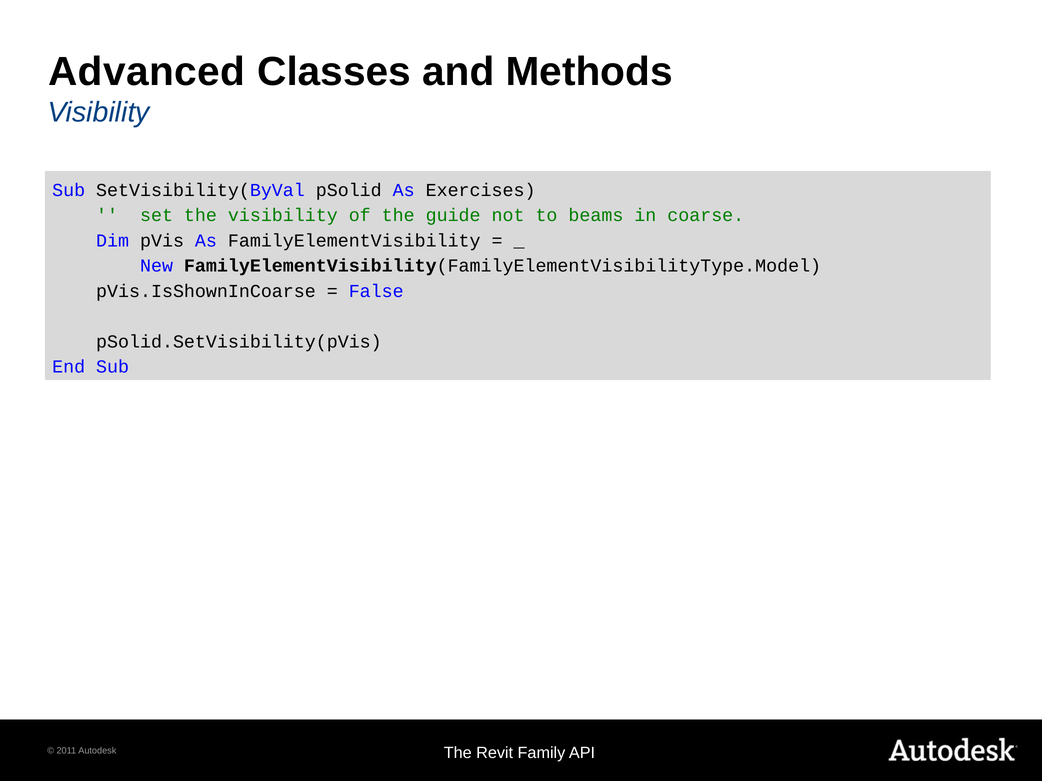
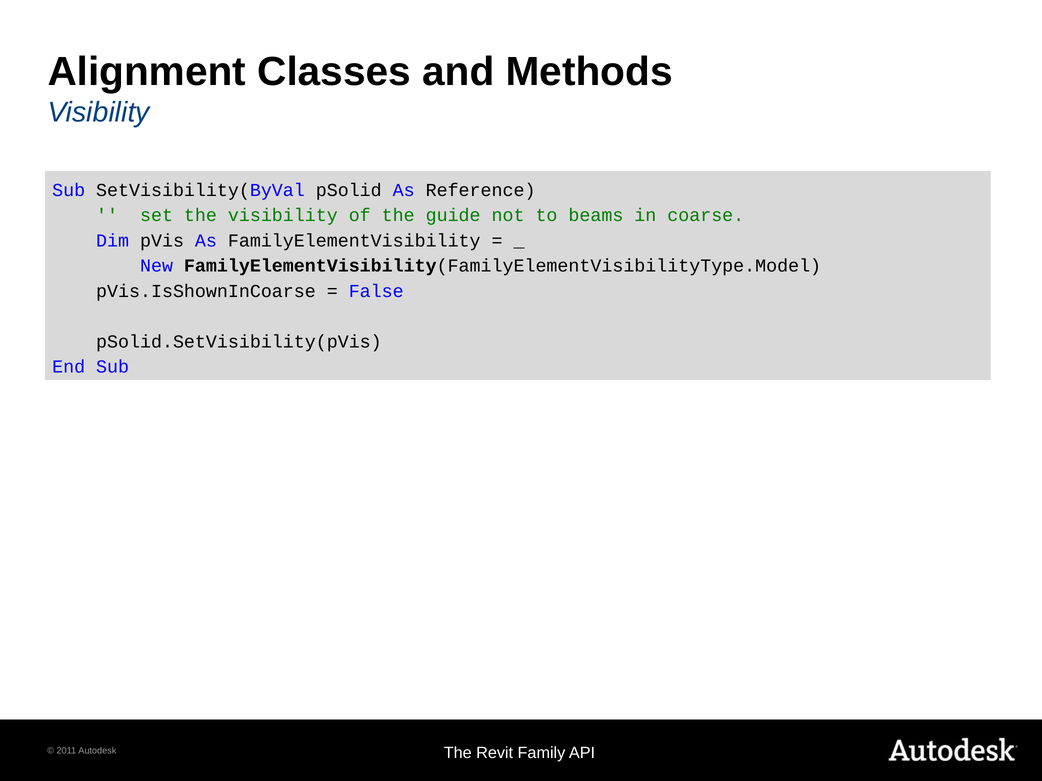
Advanced: Advanced -> Alignment (147, 72)
Exercises: Exercises -> Reference (481, 190)
